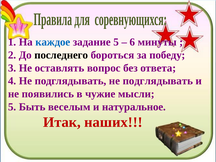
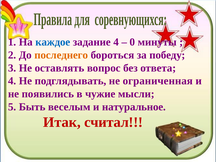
задание 5: 5 -> 4 (116, 42)
6: 6 -> 0 (132, 42)
последнего colour: black -> orange (61, 55)
подглядывать не подглядывать: подглядывать -> ограниченная (158, 81)
наших: наших -> считал (114, 122)
